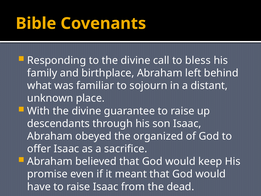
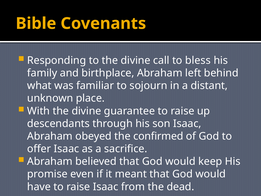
organized: organized -> confirmed (158, 136)
